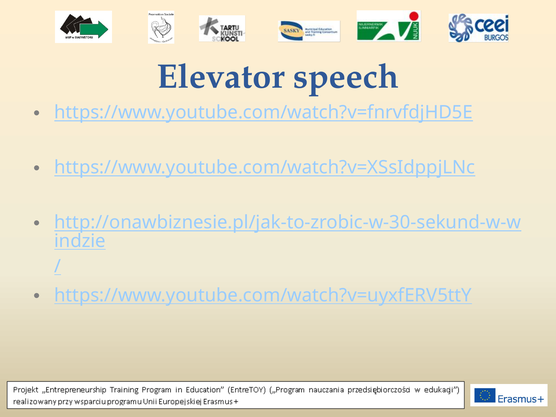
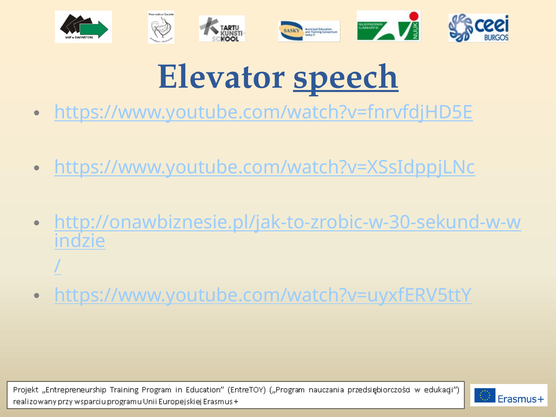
speech underline: none -> present (346, 77)
